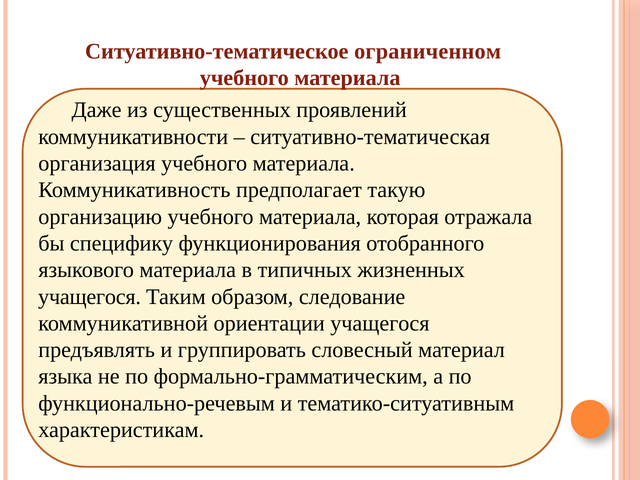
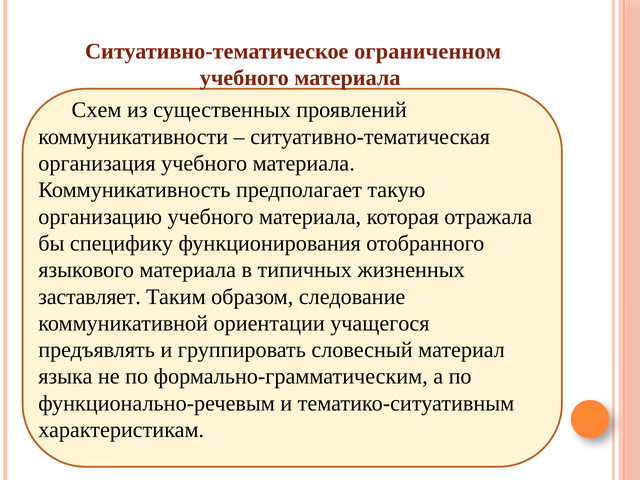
Даже: Даже -> Схем (97, 110)
учащегося: учащегося -> заставляет (90, 297)
